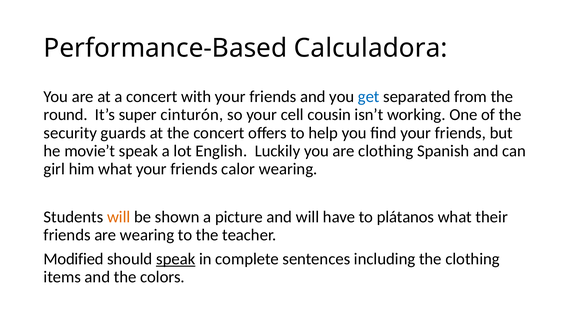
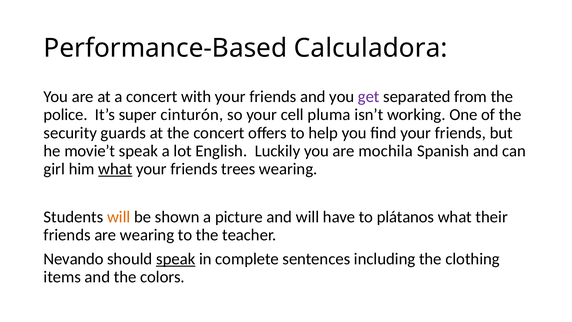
get colour: blue -> purple (369, 97)
round: round -> police (66, 115)
cousin: cousin -> pluma (329, 115)
are clothing: clothing -> mochila (386, 151)
what underline: none -> present (115, 169)
calor: calor -> trees (238, 169)
Modified: Modified -> Nevando (74, 259)
